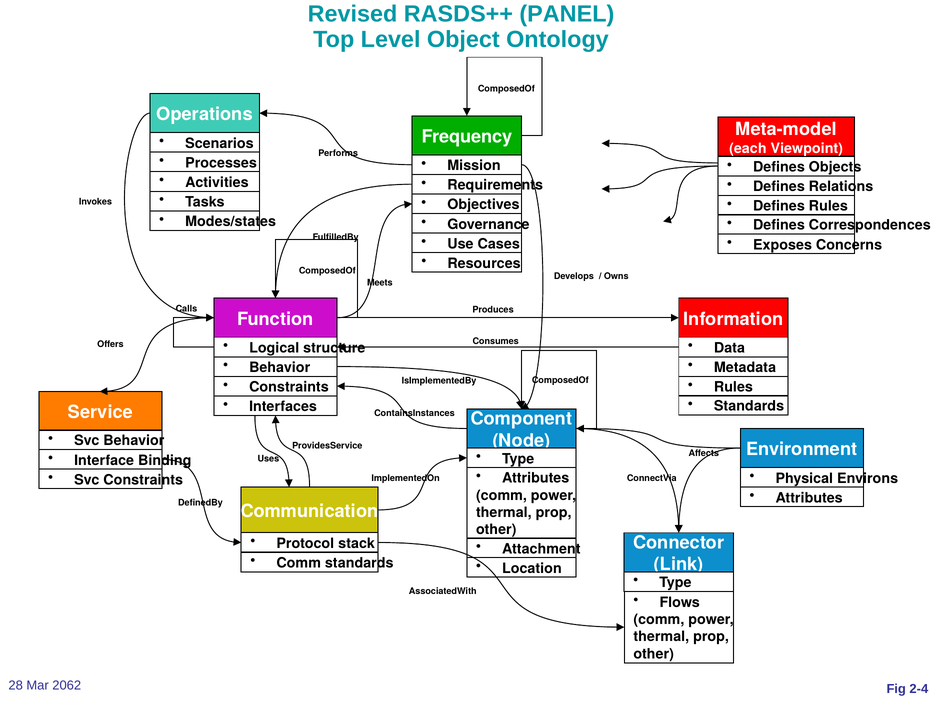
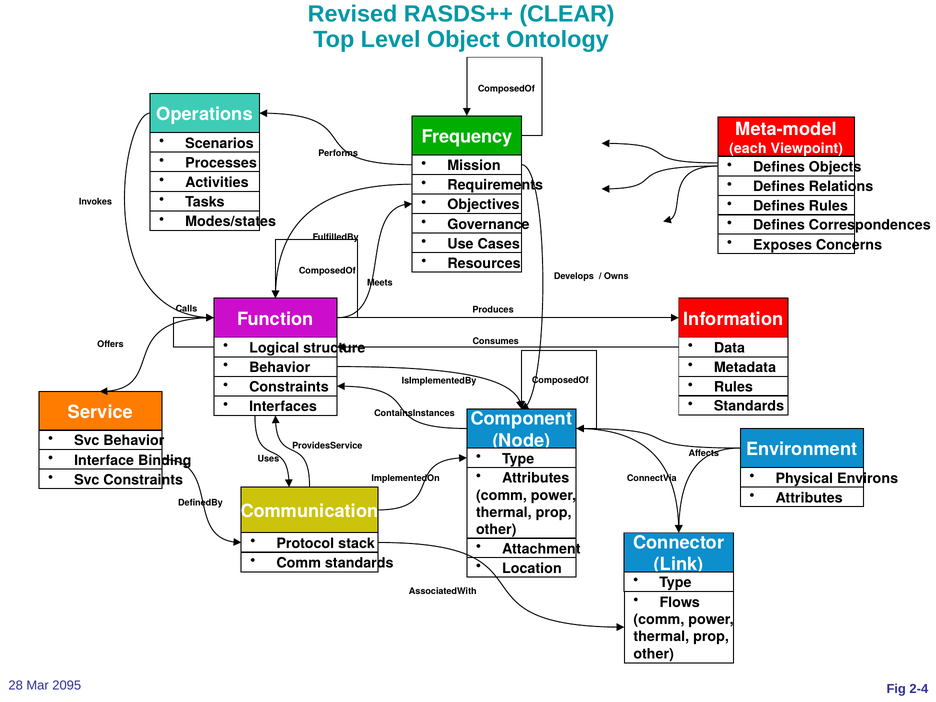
PANEL: PANEL -> CLEAR (567, 14)
2062: 2062 -> 2095 (67, 685)
